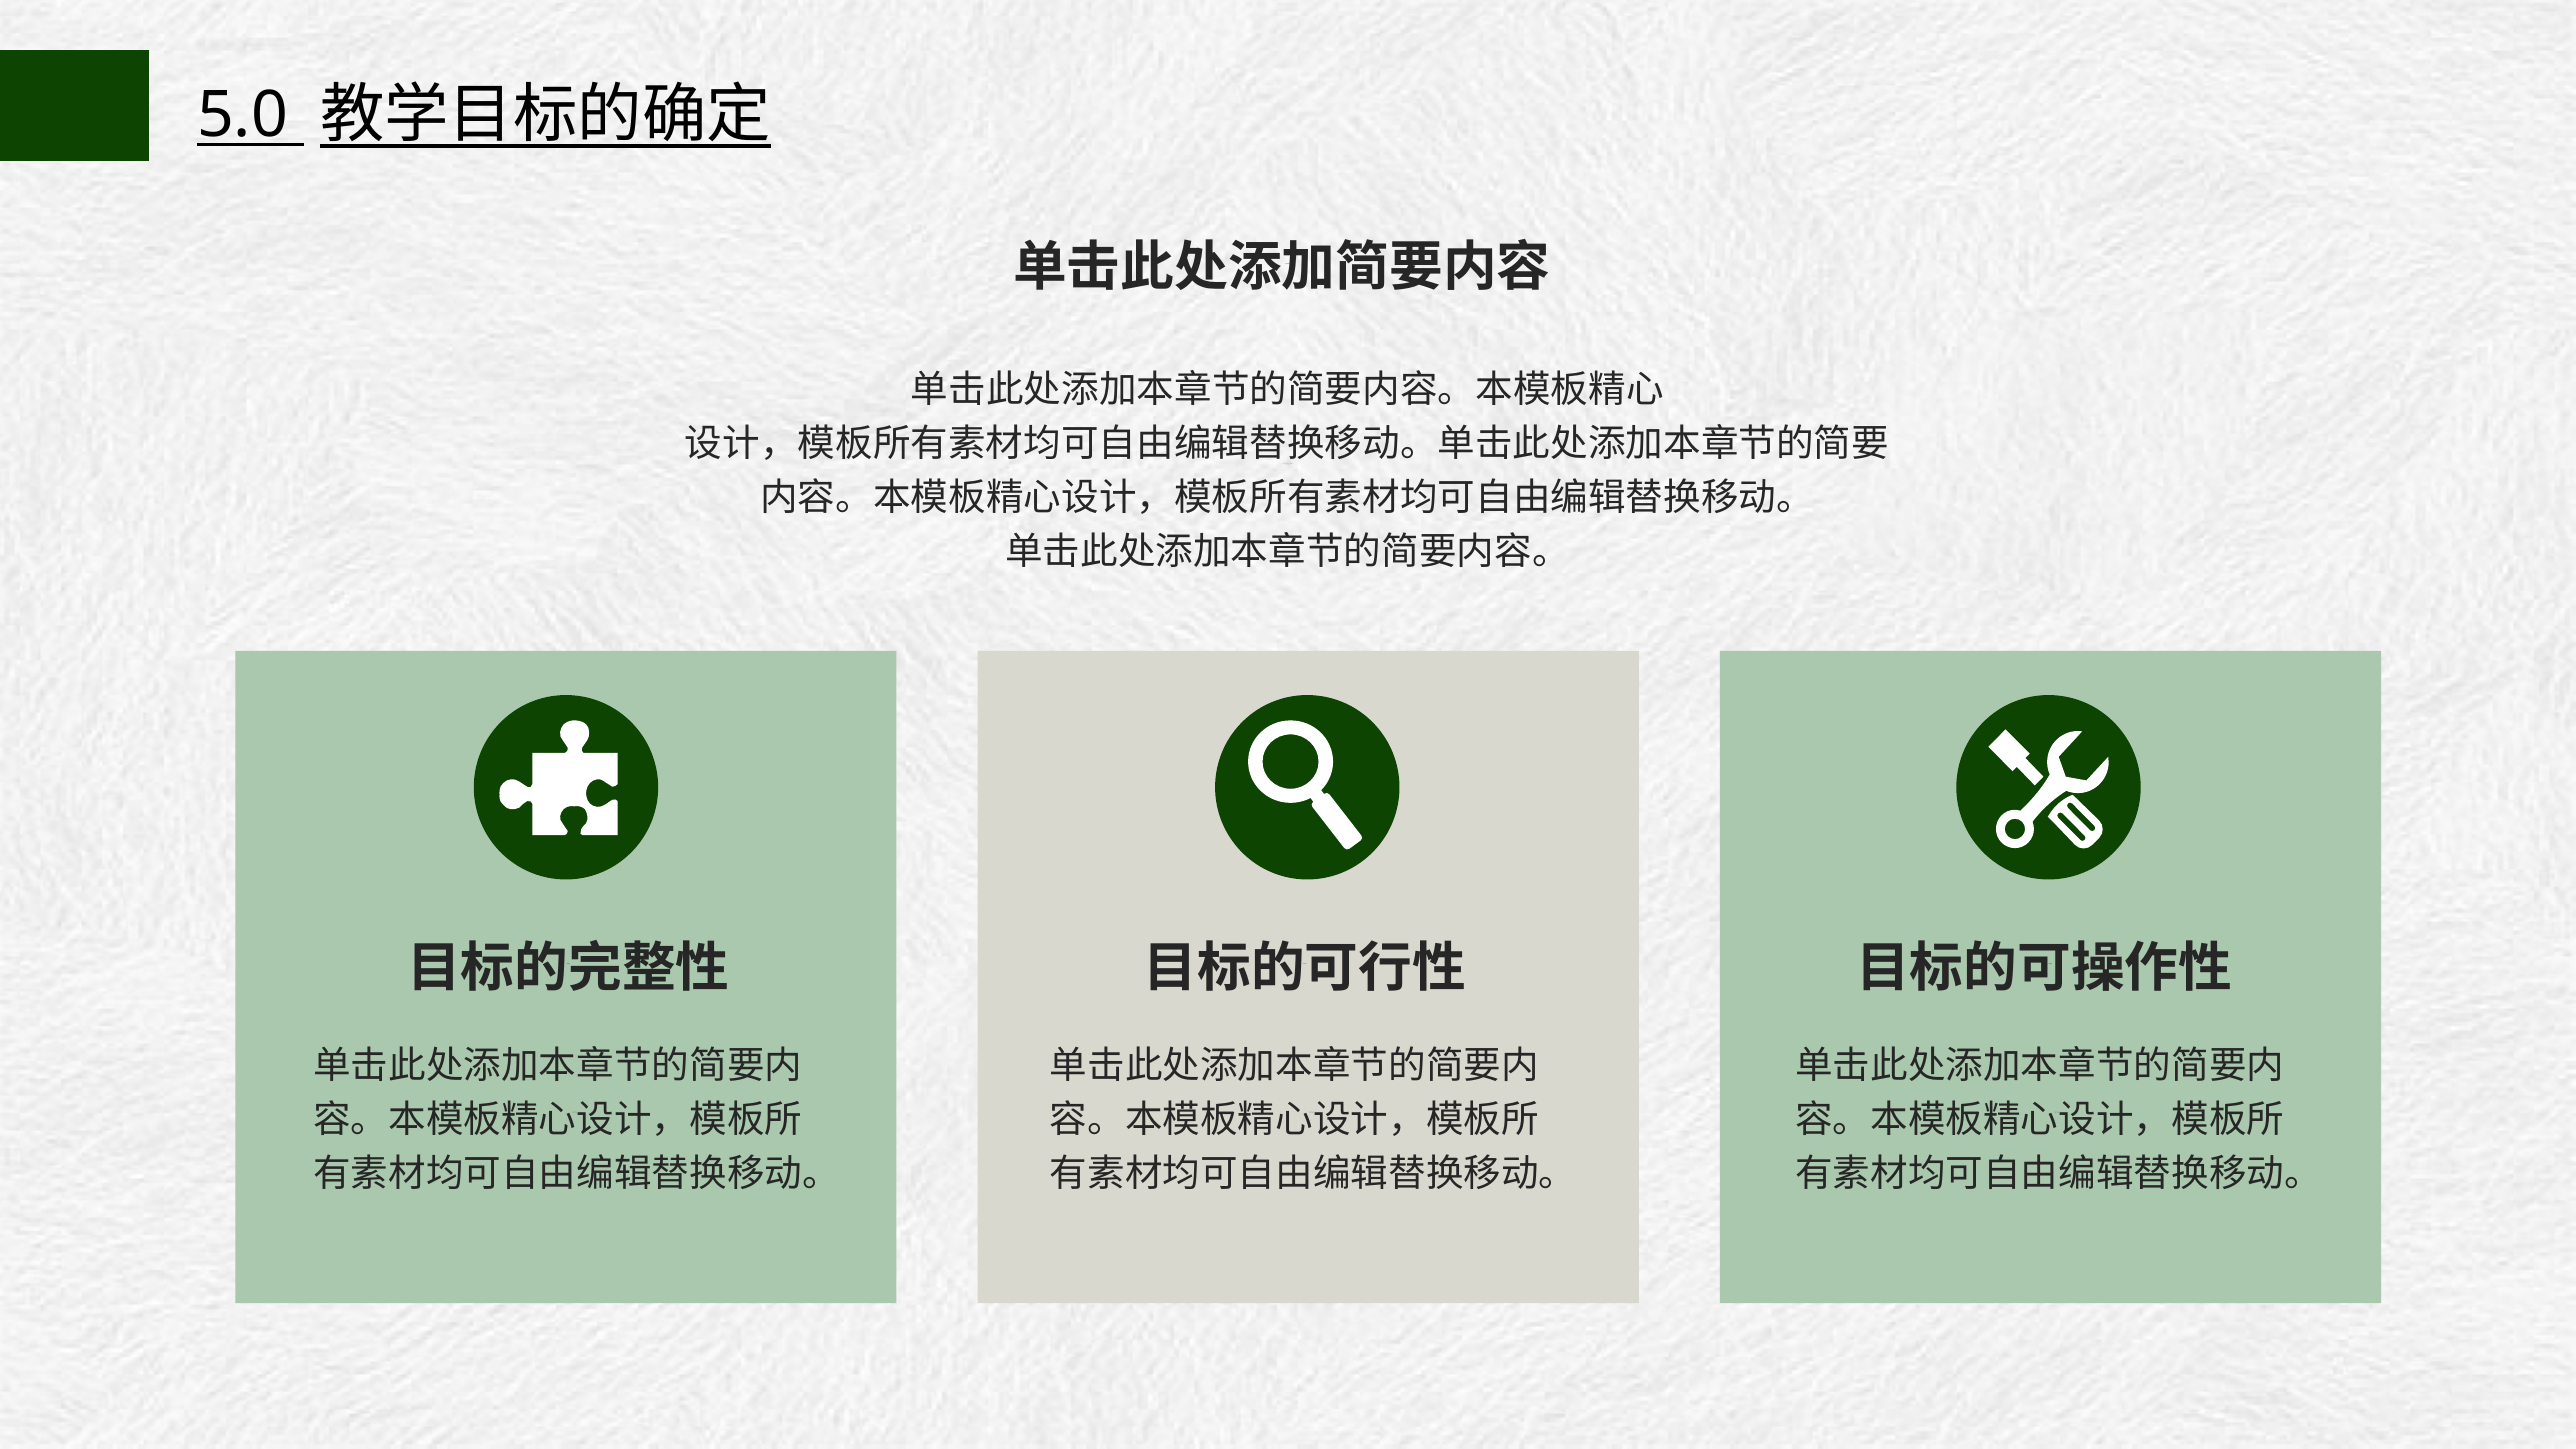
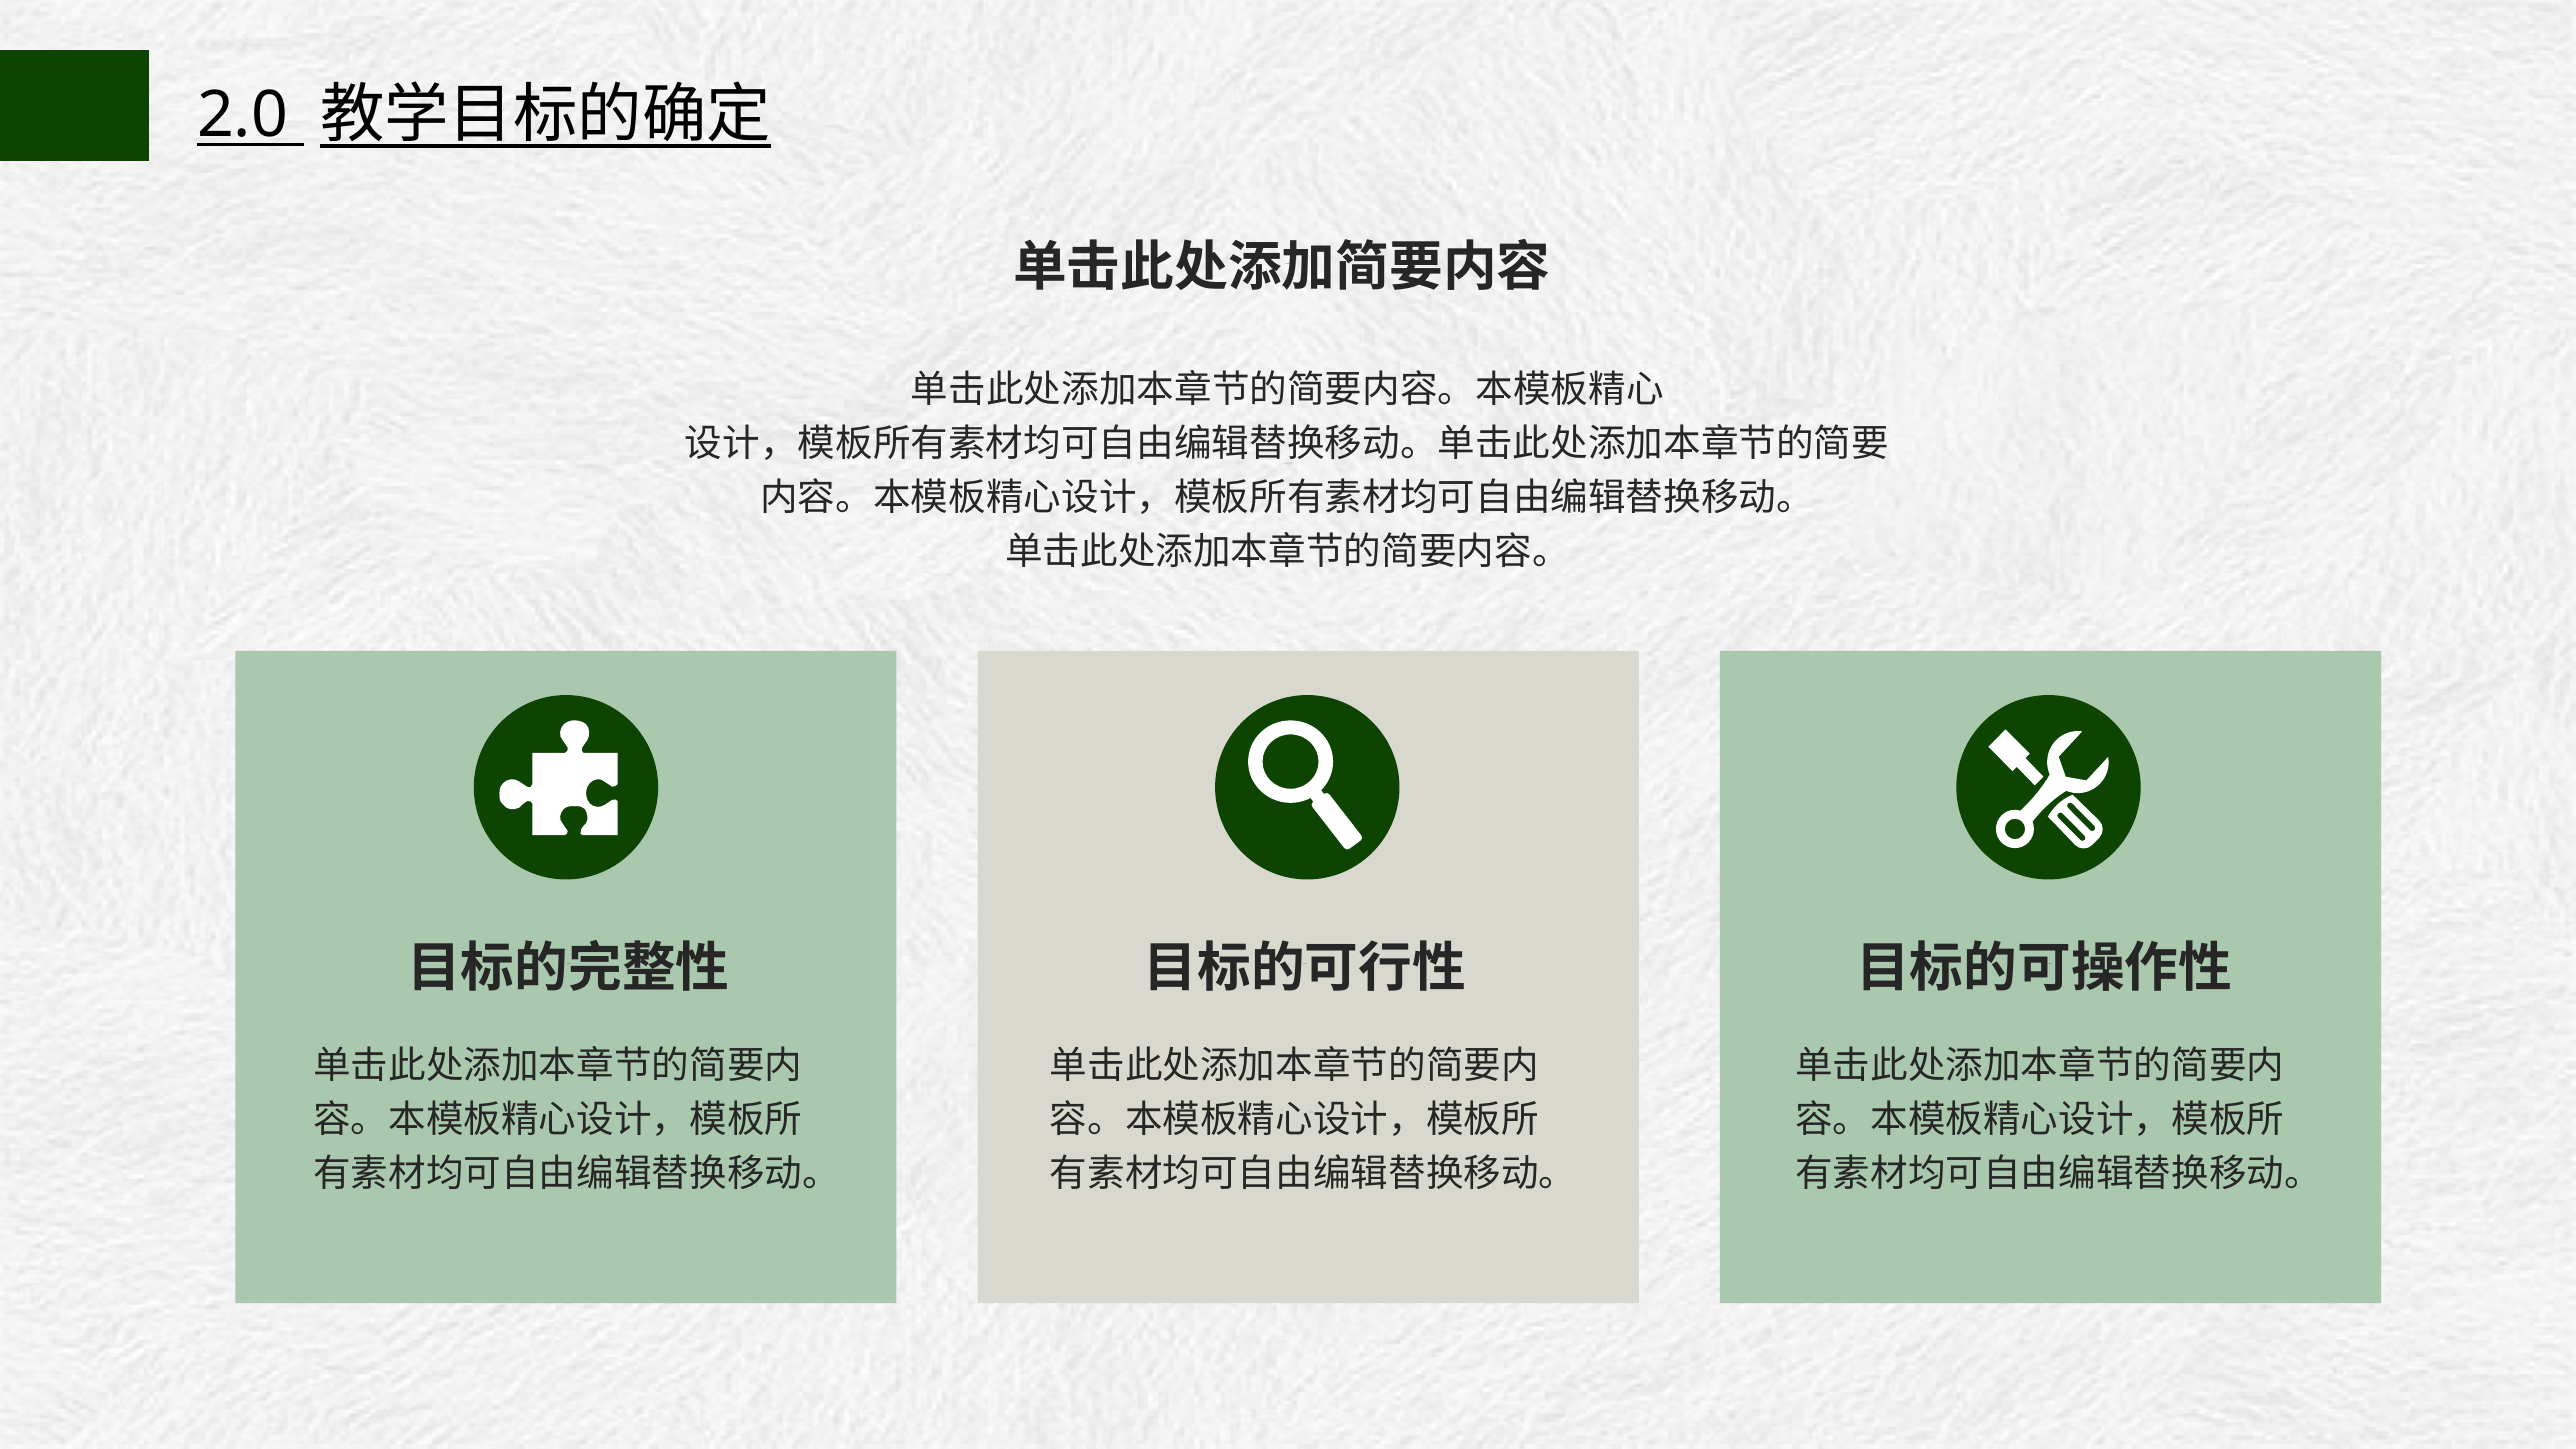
5.0: 5.0 -> 2.0 (243, 115)
